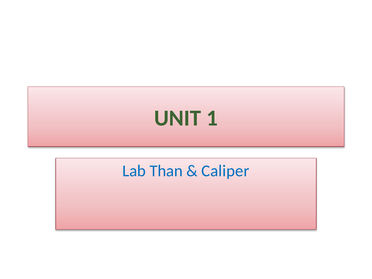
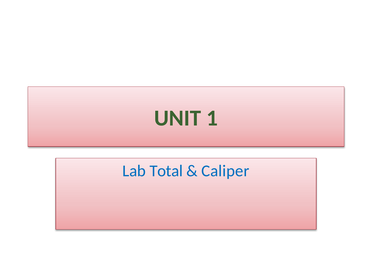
Than: Than -> Total (166, 171)
